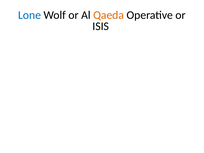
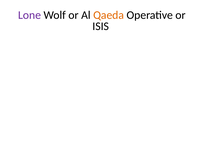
Lone colour: blue -> purple (30, 15)
